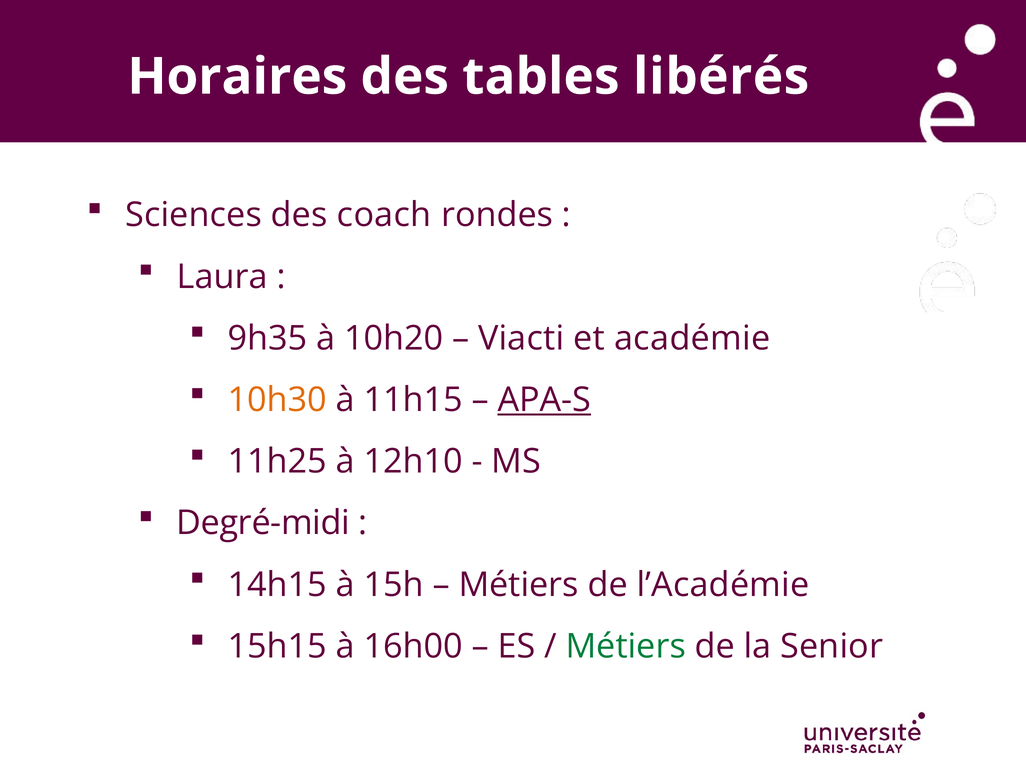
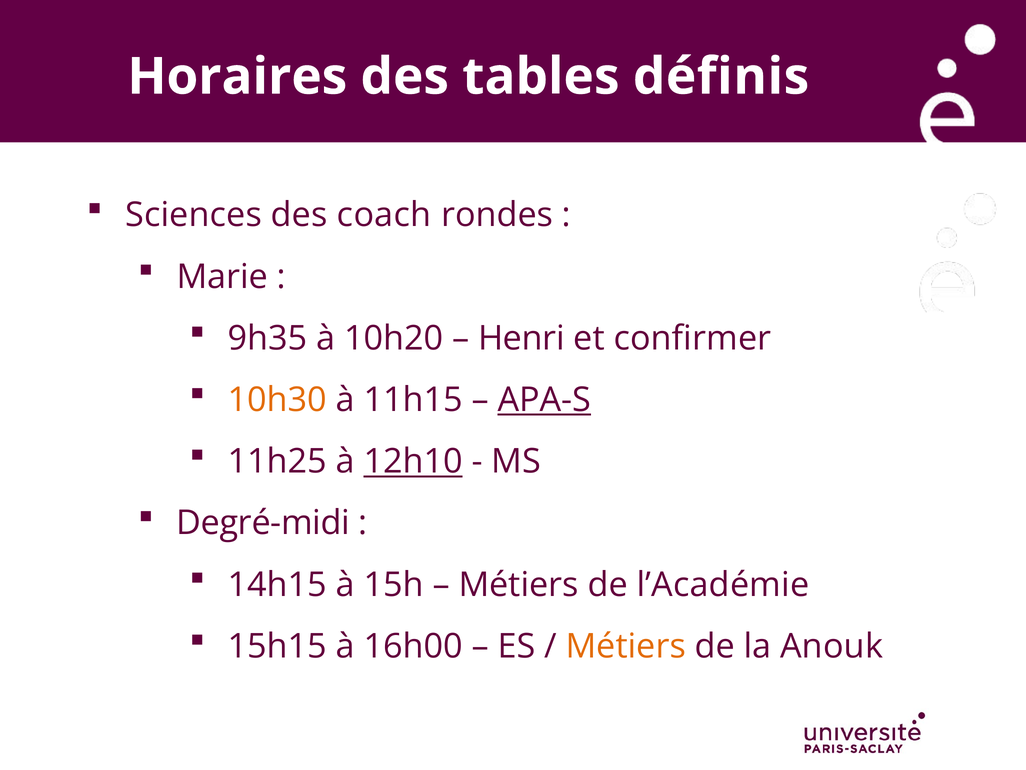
libérés: libérés -> définis (721, 77)
Laura: Laura -> Marie (222, 277)
Viacti: Viacti -> Henri (521, 338)
académie: académie -> confirmer (692, 338)
12h10 underline: none -> present (413, 461)
Métiers colour: green -> orange (626, 646)
Senior: Senior -> Anouk (832, 646)
